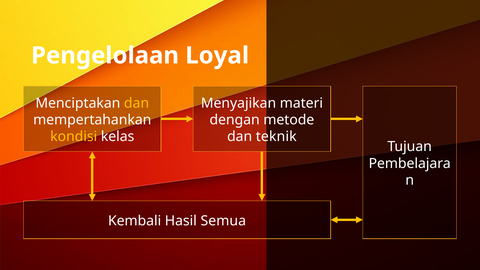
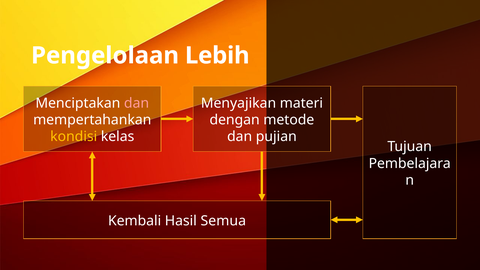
Loyal: Loyal -> Lebih (217, 56)
dan colour: yellow -> pink (137, 103)
teknik: teknik -> pujian (276, 137)
